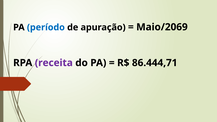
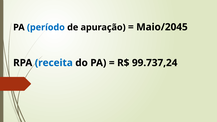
Maio/2069: Maio/2069 -> Maio/2045 (162, 27)
receita colour: purple -> blue (54, 63)
86.444,71: 86.444,71 -> 99.737,24 (155, 63)
